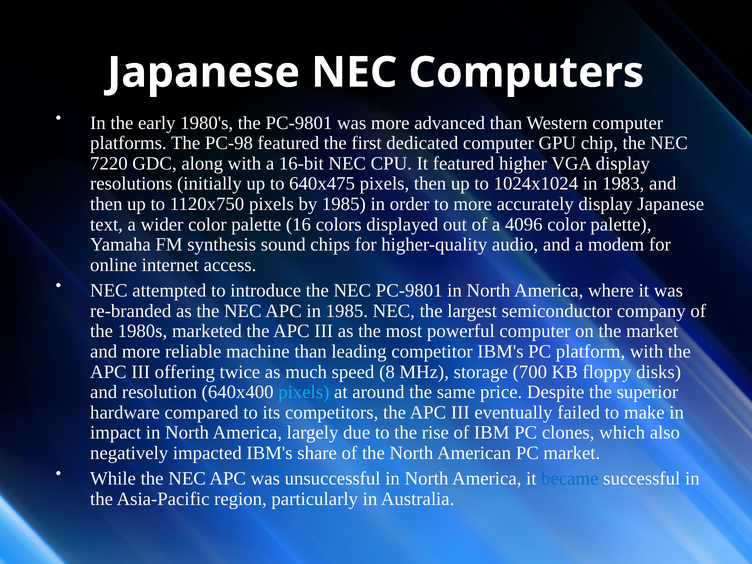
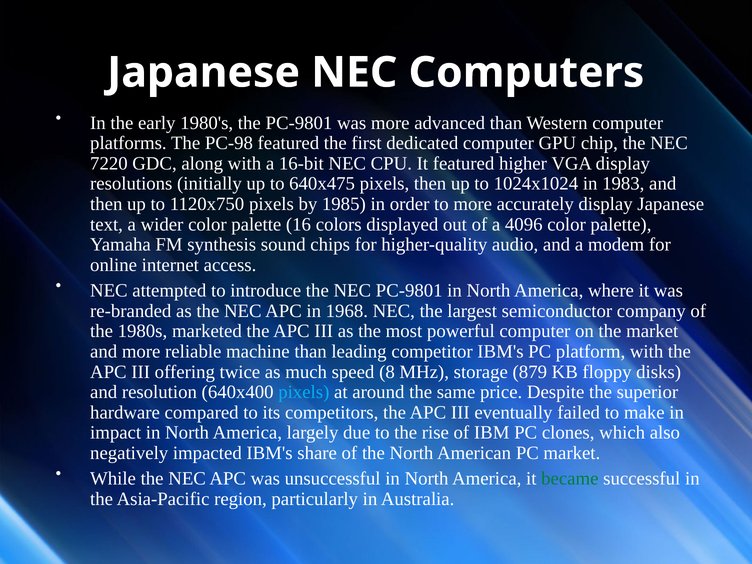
in 1985: 1985 -> 1968 (347, 311)
700: 700 -> 879 (530, 372)
became colour: blue -> green (570, 479)
